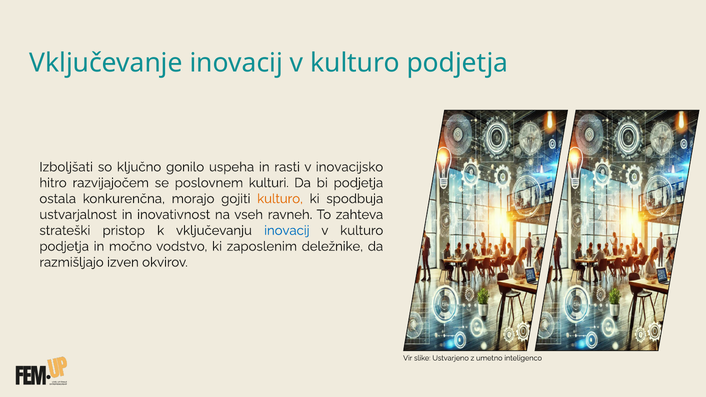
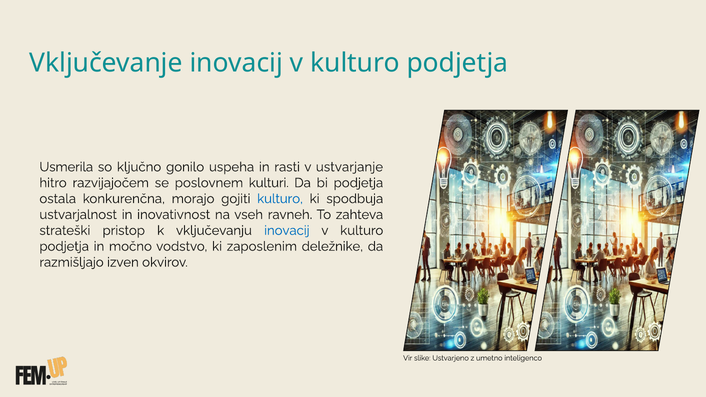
Izboljšati: Izboljšati -> Usmerila (66, 167)
inovacijsko: inovacijsko -> ustvarjanje (349, 167)
kulturo colour: orange -> blue (280, 199)
